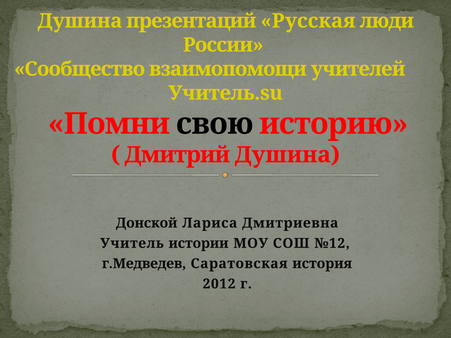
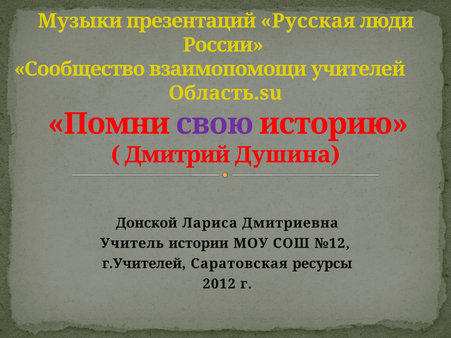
Душина: Душина -> Музыки (80, 21)
Учитель.su: Учитель.su -> Область.su (226, 93)
свою colour: black -> purple (215, 124)
г.Медведев: г.Медведев -> г.Учителей (144, 264)
история: история -> ресурсы (322, 264)
